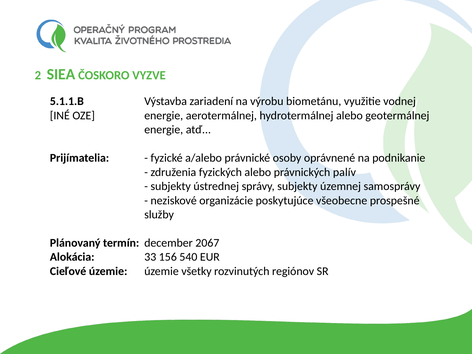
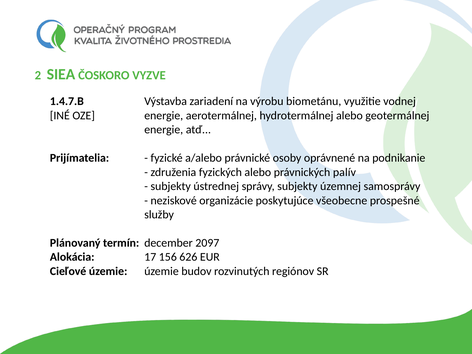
5.1.1.B: 5.1.1.B -> 1.4.7.B (67, 101)
2067: 2067 -> 2097 (207, 243)
33: 33 -> 17 (150, 257)
540: 540 -> 626 (188, 257)
všetky: všetky -> budov (196, 271)
